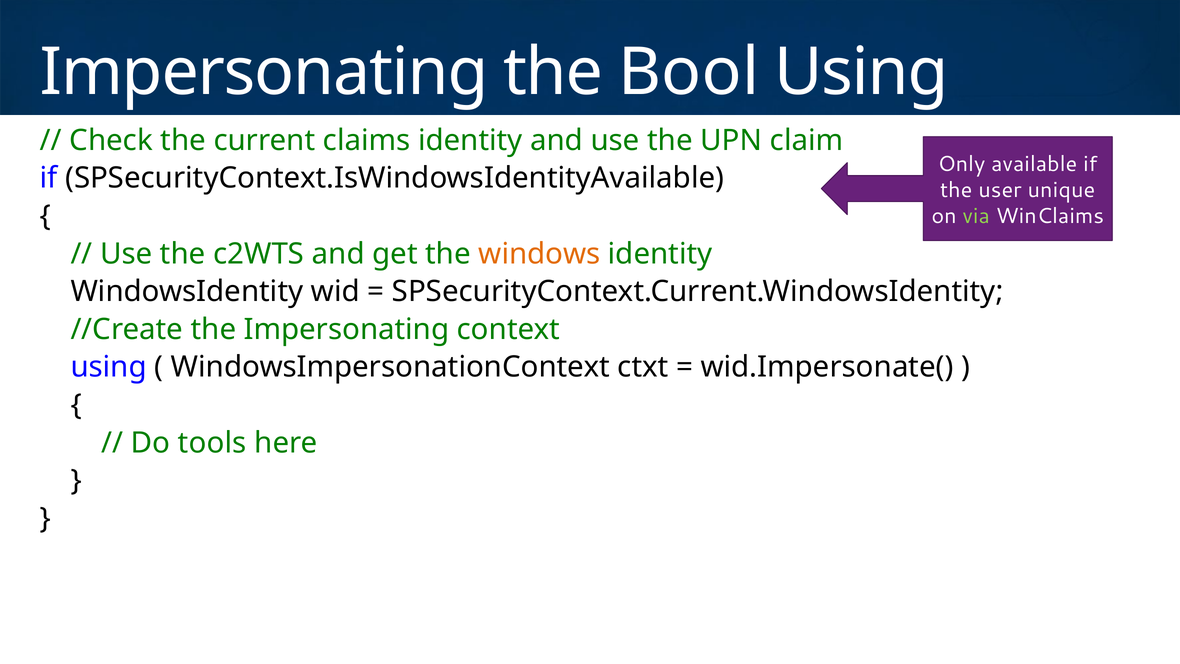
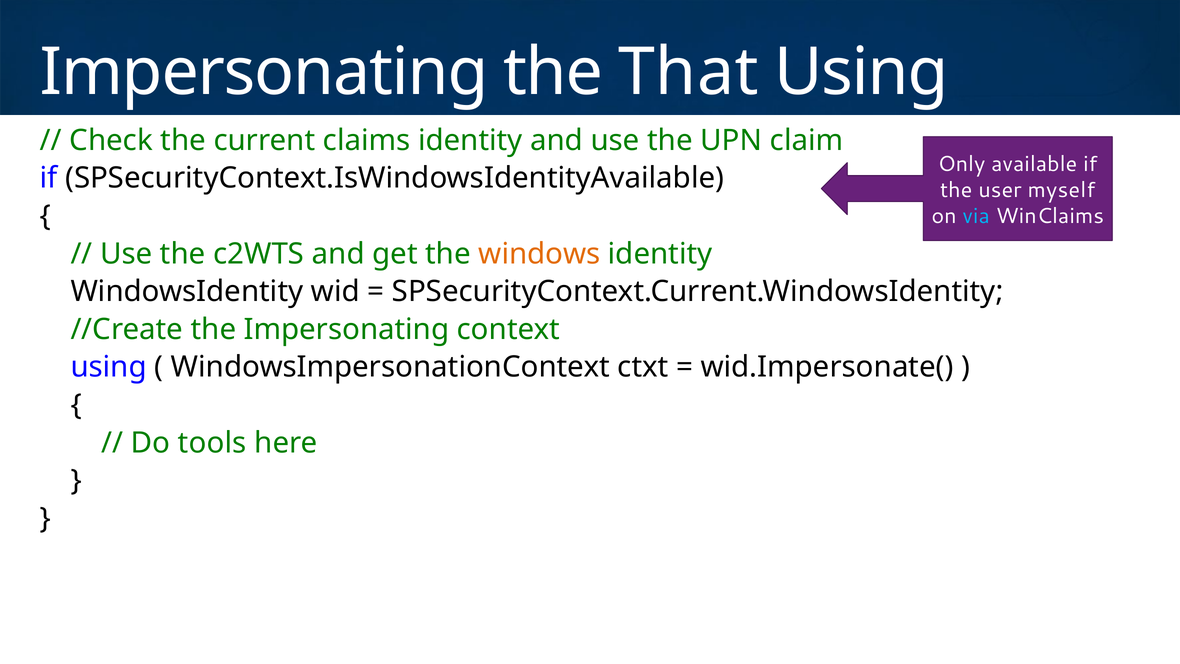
Bool: Bool -> That (688, 72)
unique: unique -> myself (1061, 190)
via colour: light green -> light blue (976, 216)
